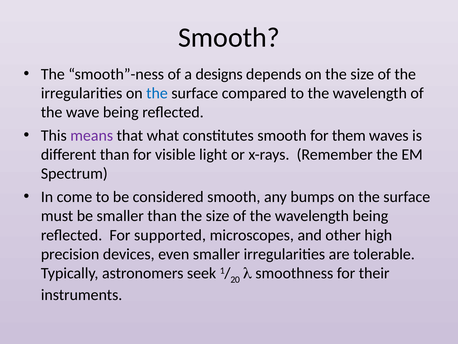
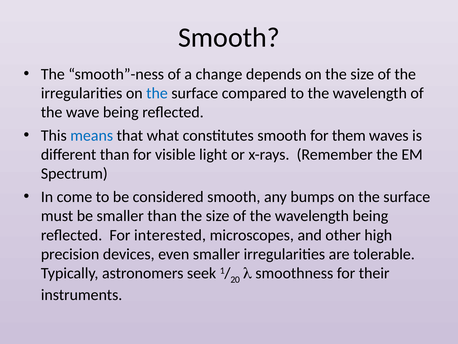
designs: designs -> change (219, 74)
means colour: purple -> blue (92, 135)
supported: supported -> interested (170, 235)
